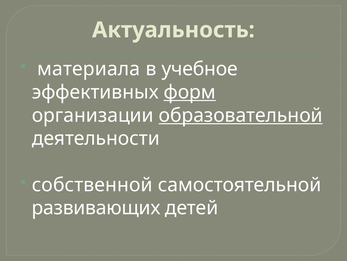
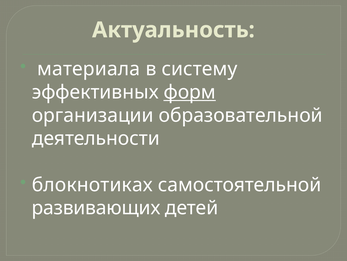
учебное: учебное -> систему (199, 69)
образовательной underline: present -> none (241, 115)
собственной: собственной -> блокнотиках (92, 184)
